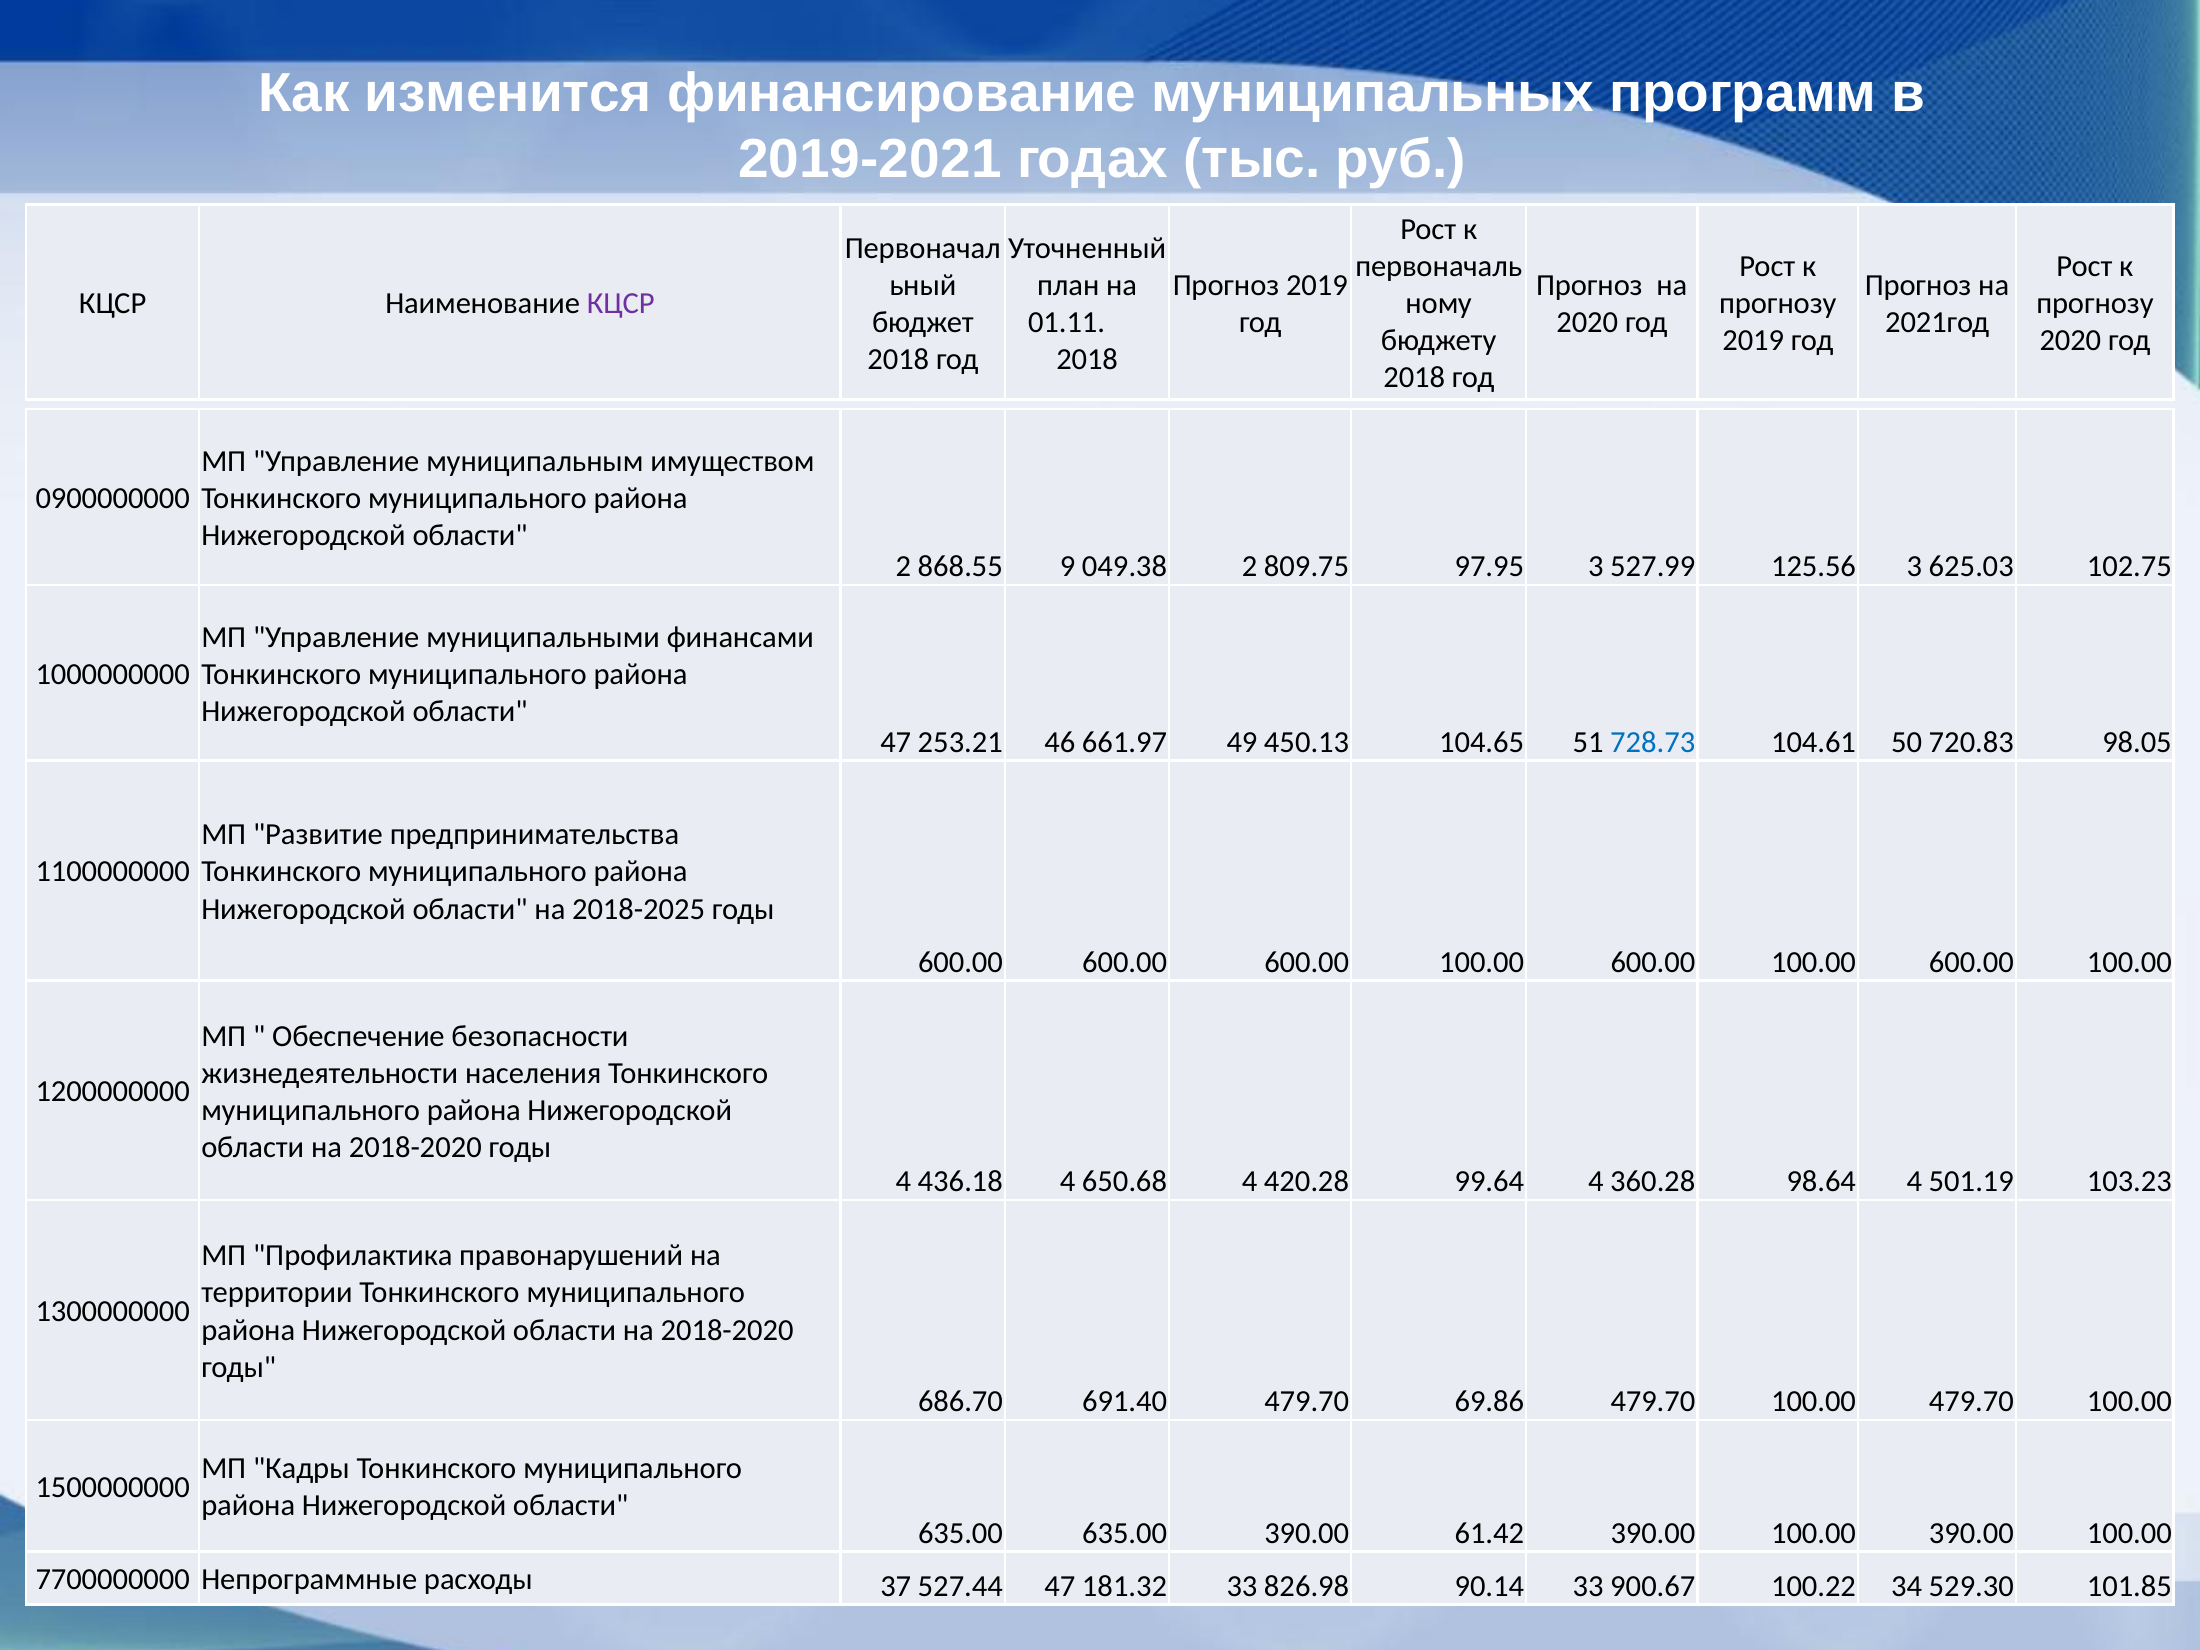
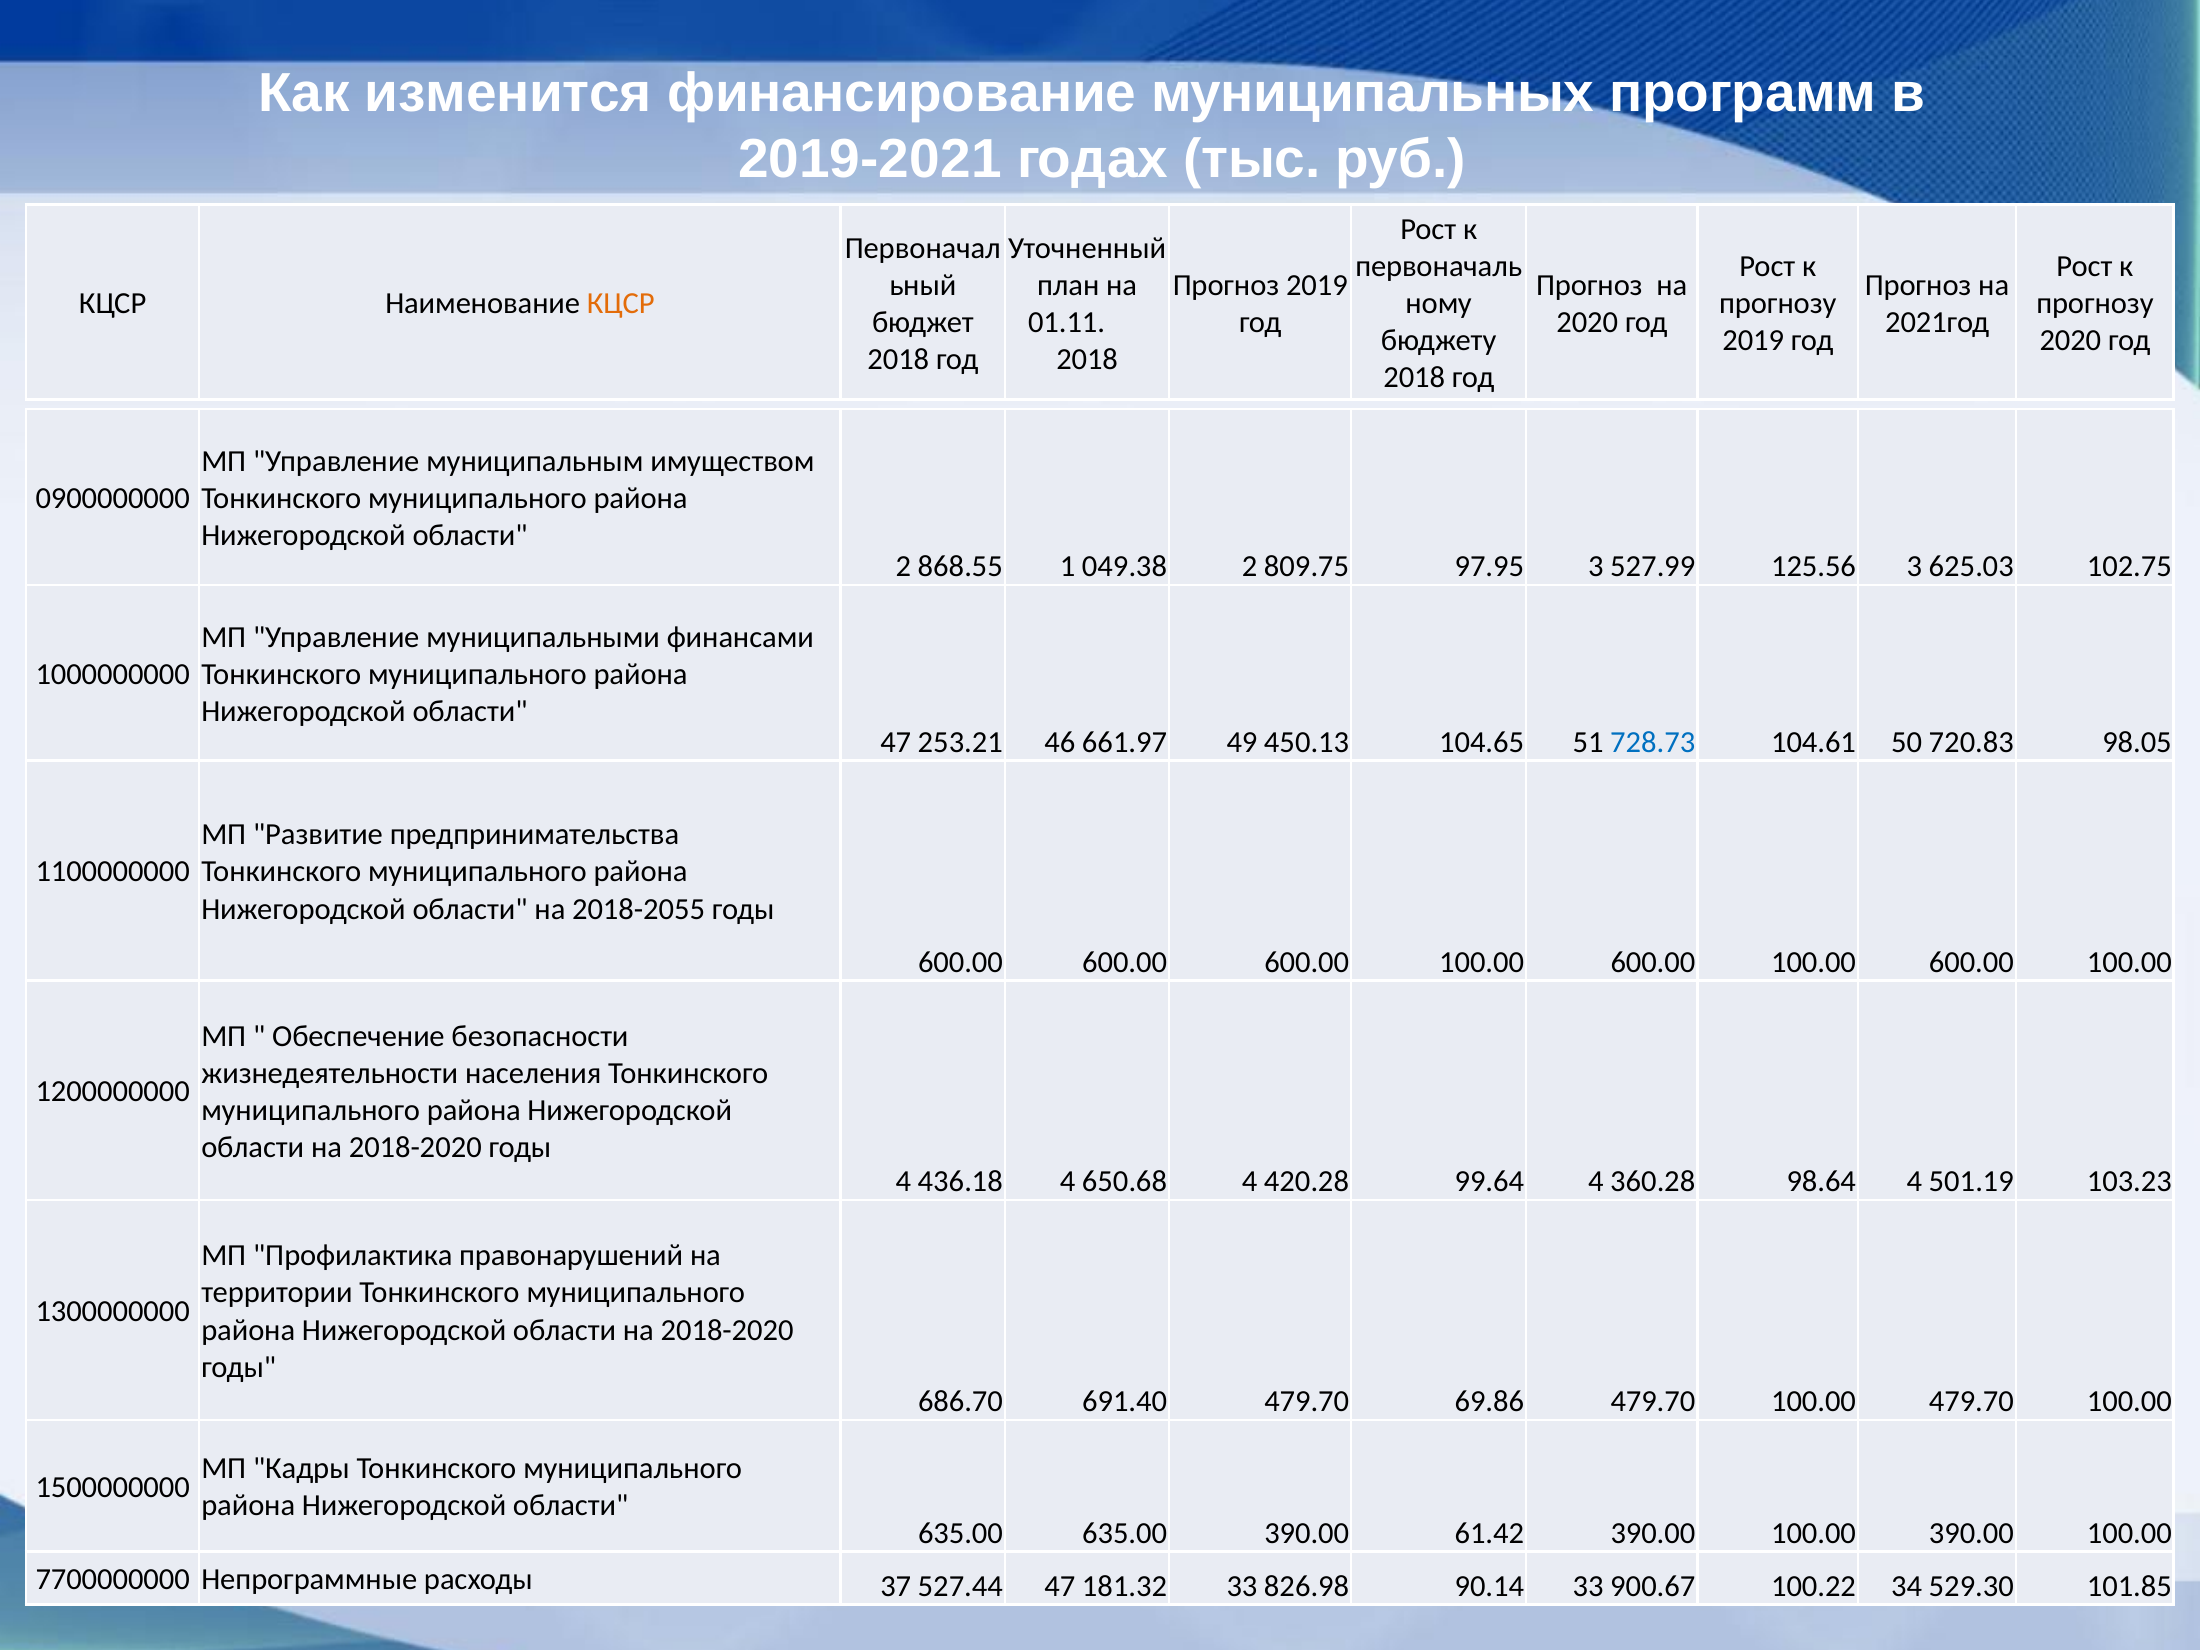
КЦСР colour: purple -> orange (621, 304)
9: 9 -> 1 (1068, 567)
2018-2025: 2018-2025 -> 2018-2055 (639, 909)
